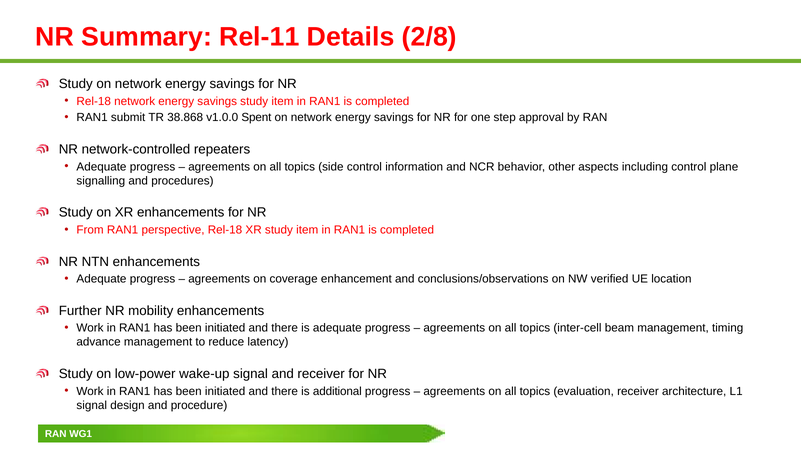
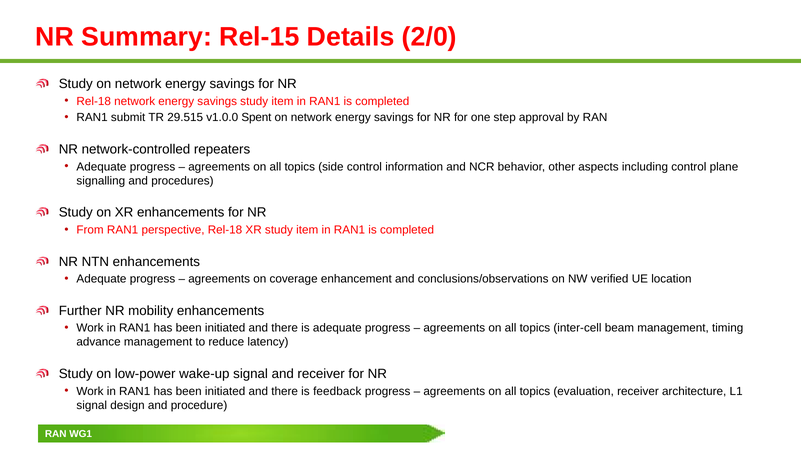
Rel-11: Rel-11 -> Rel-15 (259, 37)
2/8: 2/8 -> 2/0 (429, 37)
38.868: 38.868 -> 29.515 (185, 117)
additional: additional -> feedback (337, 391)
